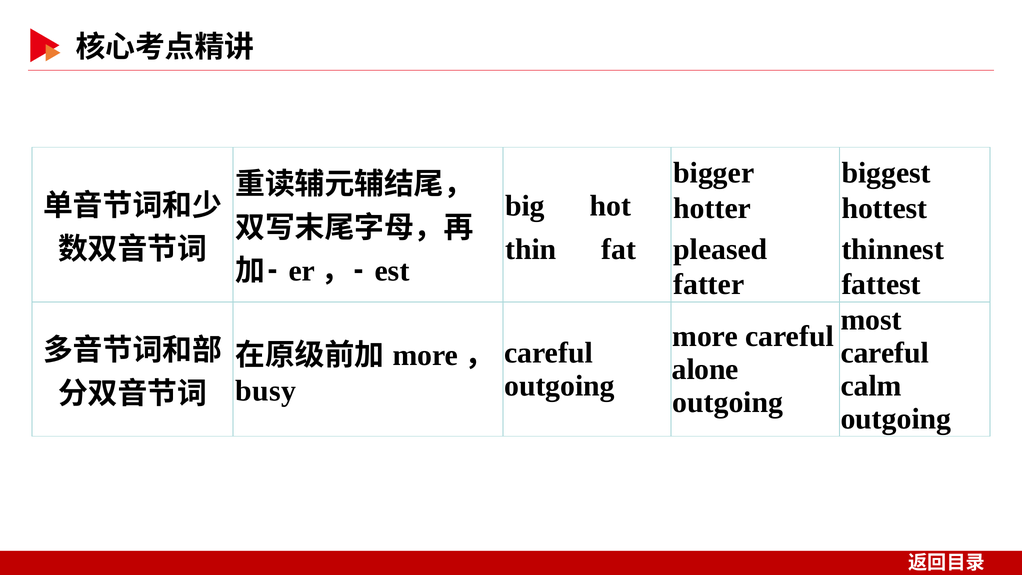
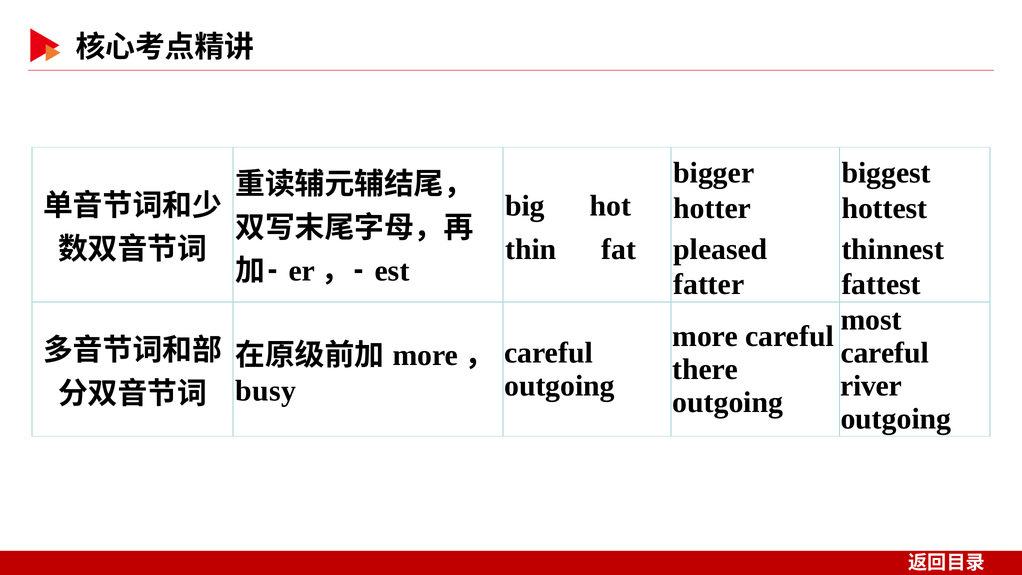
alone: alone -> there (705, 369)
calm: calm -> river (871, 386)
